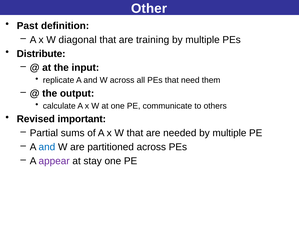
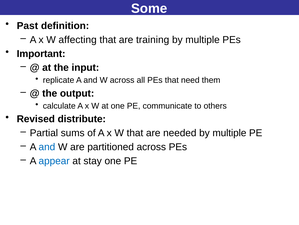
Other: Other -> Some (149, 8)
diagonal: diagonal -> affecting (78, 40)
Distribute: Distribute -> Important (41, 54)
important: important -> distribute (82, 119)
appear colour: purple -> blue (54, 160)
